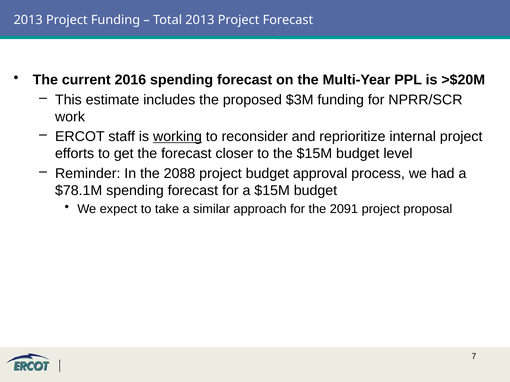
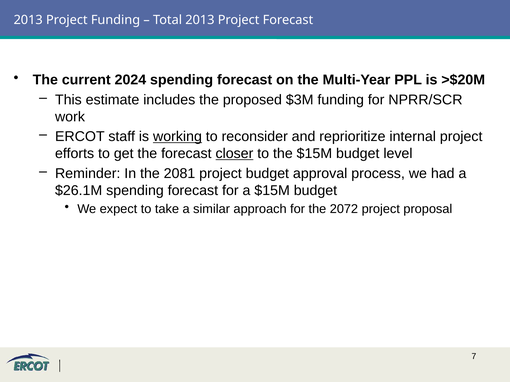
2016: 2016 -> 2024 (130, 80)
closer underline: none -> present (234, 154)
2088: 2088 -> 2081 (179, 174)
$78.1M: $78.1M -> $26.1M (79, 191)
2091: 2091 -> 2072 (344, 209)
